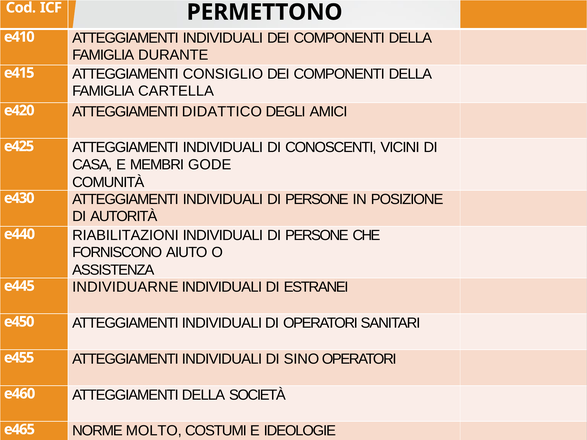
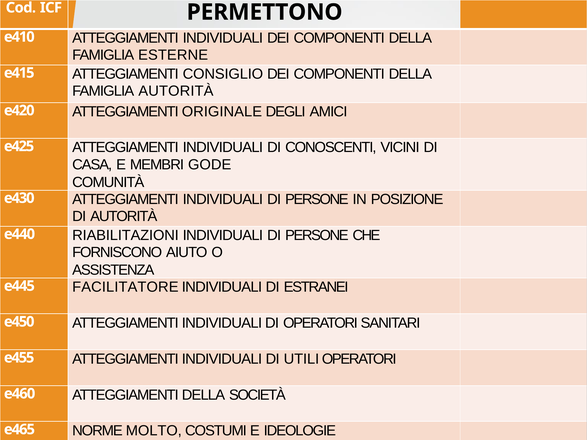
DURANTE: DURANTE -> ESTERNE (173, 55)
FAMIGLIA CARTELLA: CARTELLA -> AUTORITÀ (176, 91)
DIDATTICO: DIDATTICO -> ORIGINALE (222, 112)
INDIVIDUARNE: INDIVIDUARNE -> FACILITATORE (125, 287)
SINO: SINO -> UTILI (301, 359)
